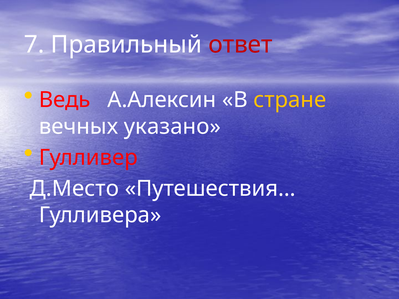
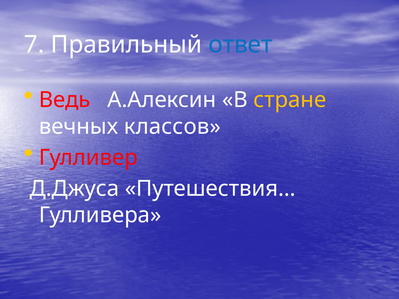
ответ colour: red -> blue (240, 45)
указано: указано -> классов (172, 127)
Д.Место: Д.Место -> Д.Джуса (74, 189)
